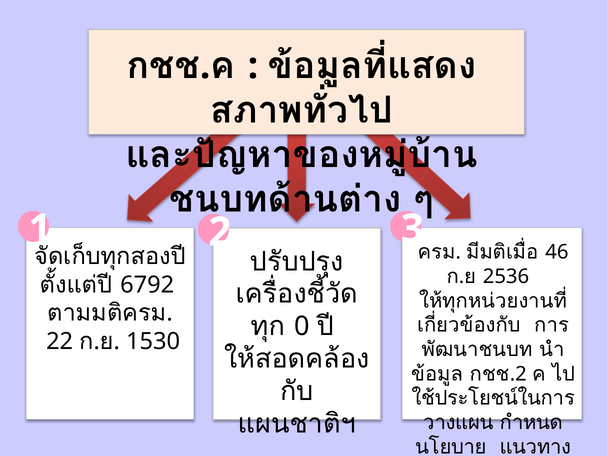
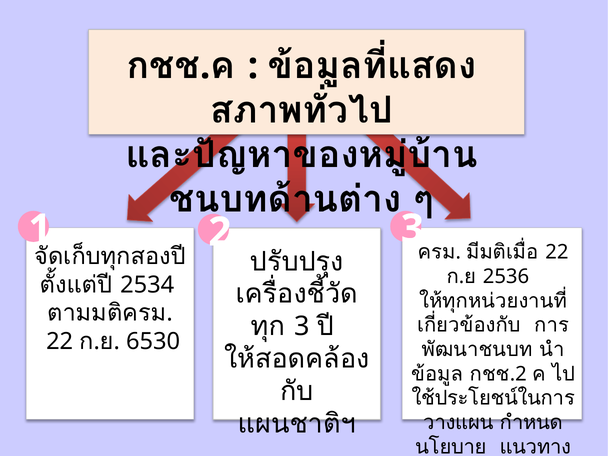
46: 46 -> 22 (557, 252)
6792: 6792 -> 2534 (147, 285)
0: 0 -> 3 (302, 326)
1530: 1530 -> 6530 (153, 342)
